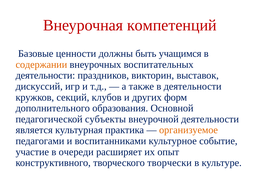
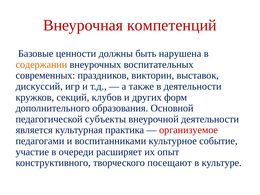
учащимся: учащимся -> нарушена (180, 54)
деятельности: деятельности -> современных (45, 75)
организуемое colour: orange -> red (188, 130)
творчески: творчески -> посещают (170, 163)
